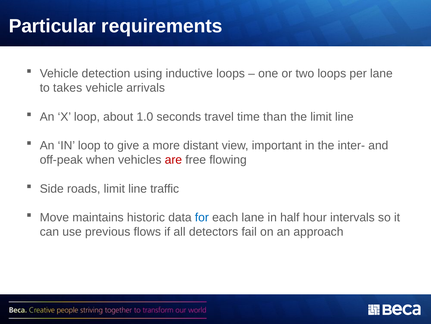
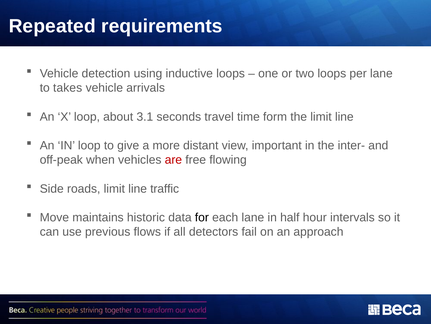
Particular: Particular -> Repeated (52, 26)
1.0: 1.0 -> 3.1 (145, 116)
than: than -> form (275, 116)
for colour: blue -> black (202, 217)
